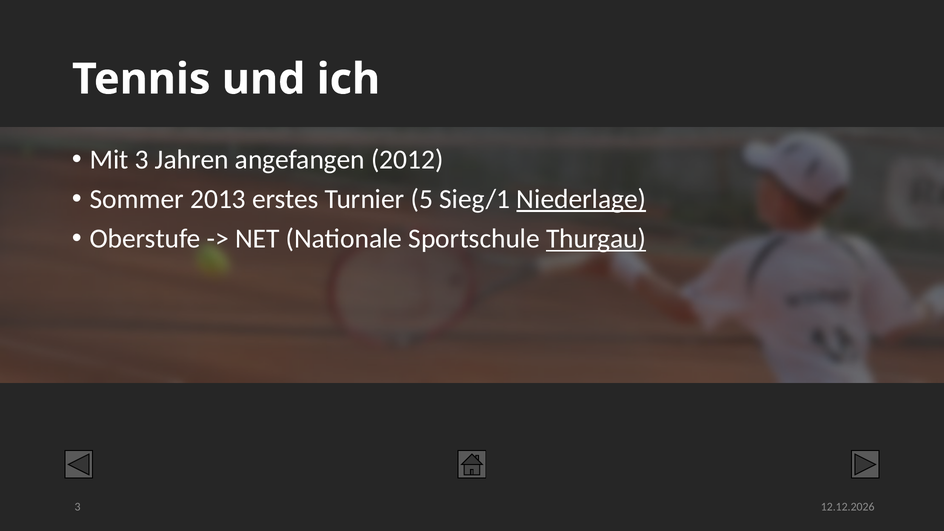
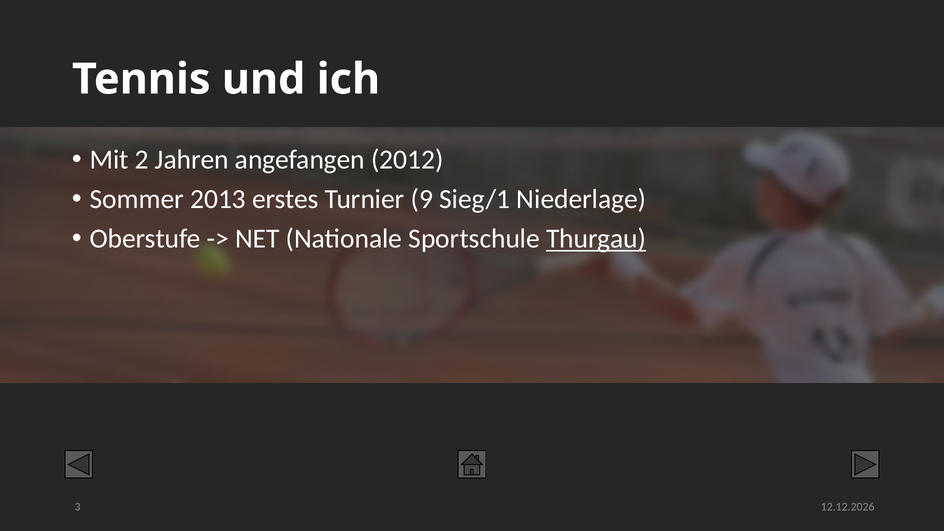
Mit 3: 3 -> 2 (142, 160)
5: 5 -> 9 (422, 199)
Niederlage underline: present -> none (581, 199)
